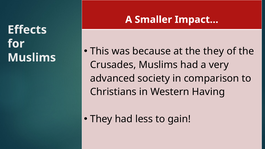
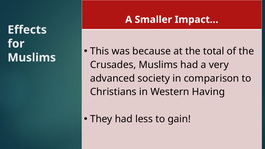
the they: they -> total (214, 51)
